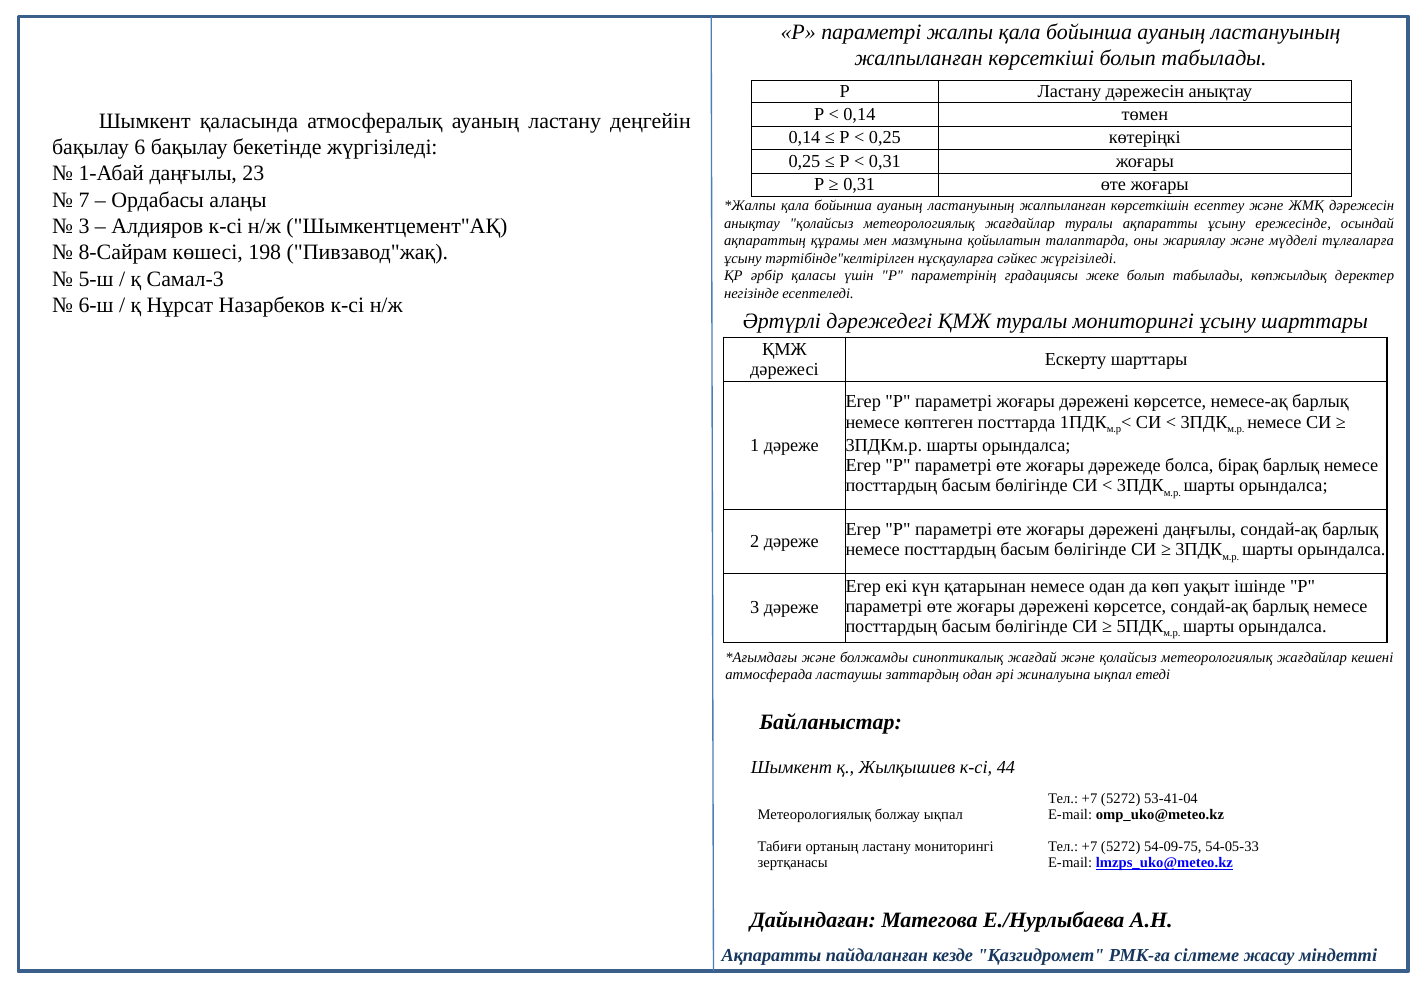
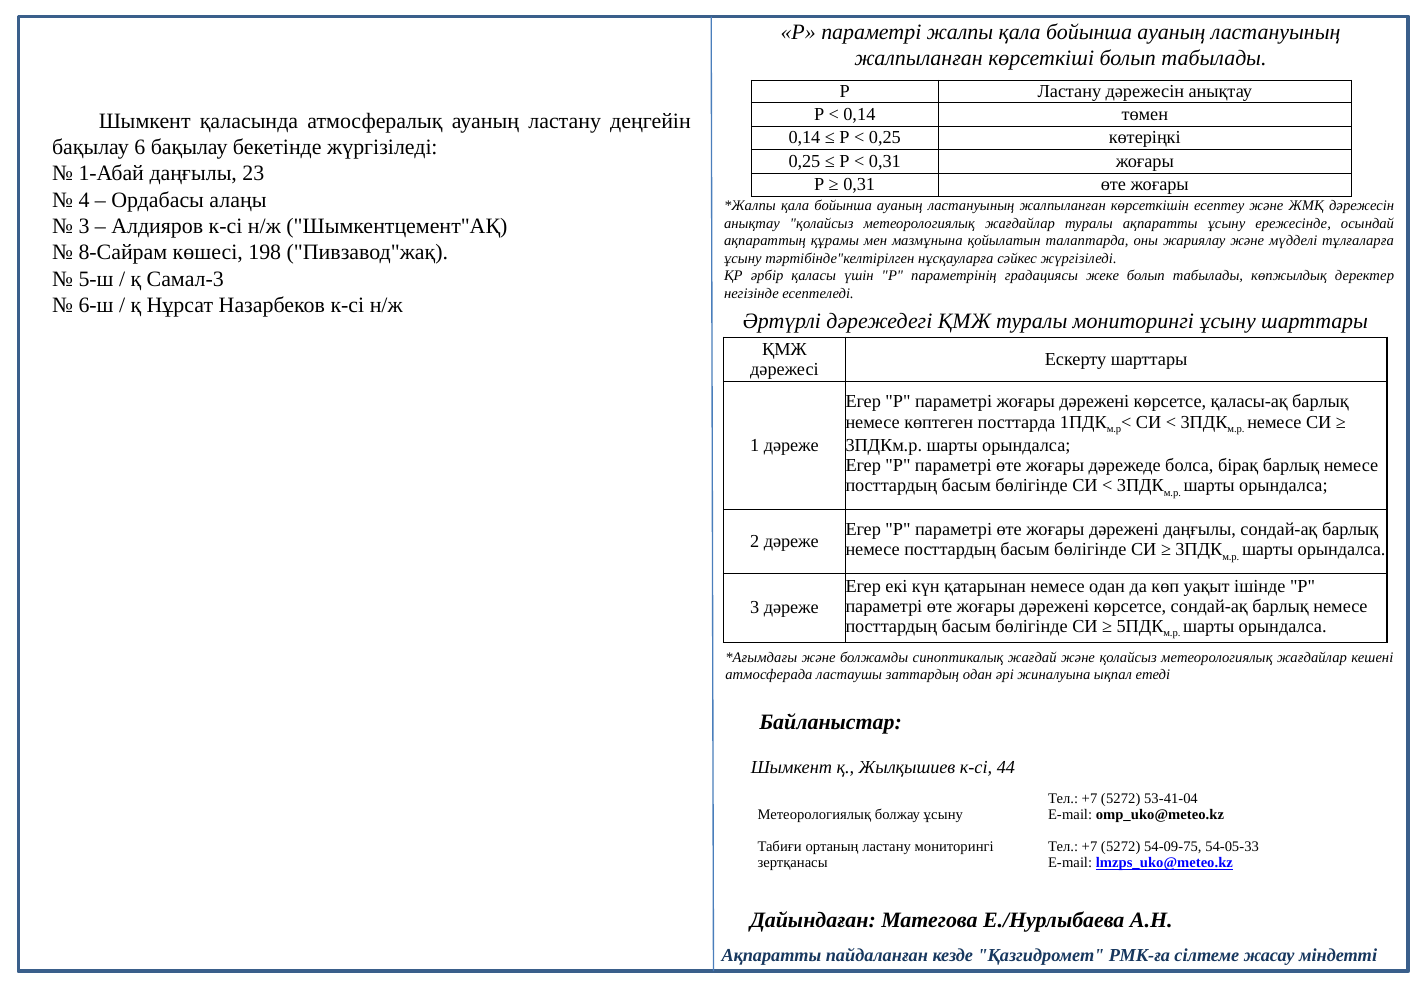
7: 7 -> 4 (84, 200)
немесе-ақ: немесе-ақ -> қаласы-ақ (1249, 402)
болжау ықпал: ықпал -> ұсыну (943, 815)
